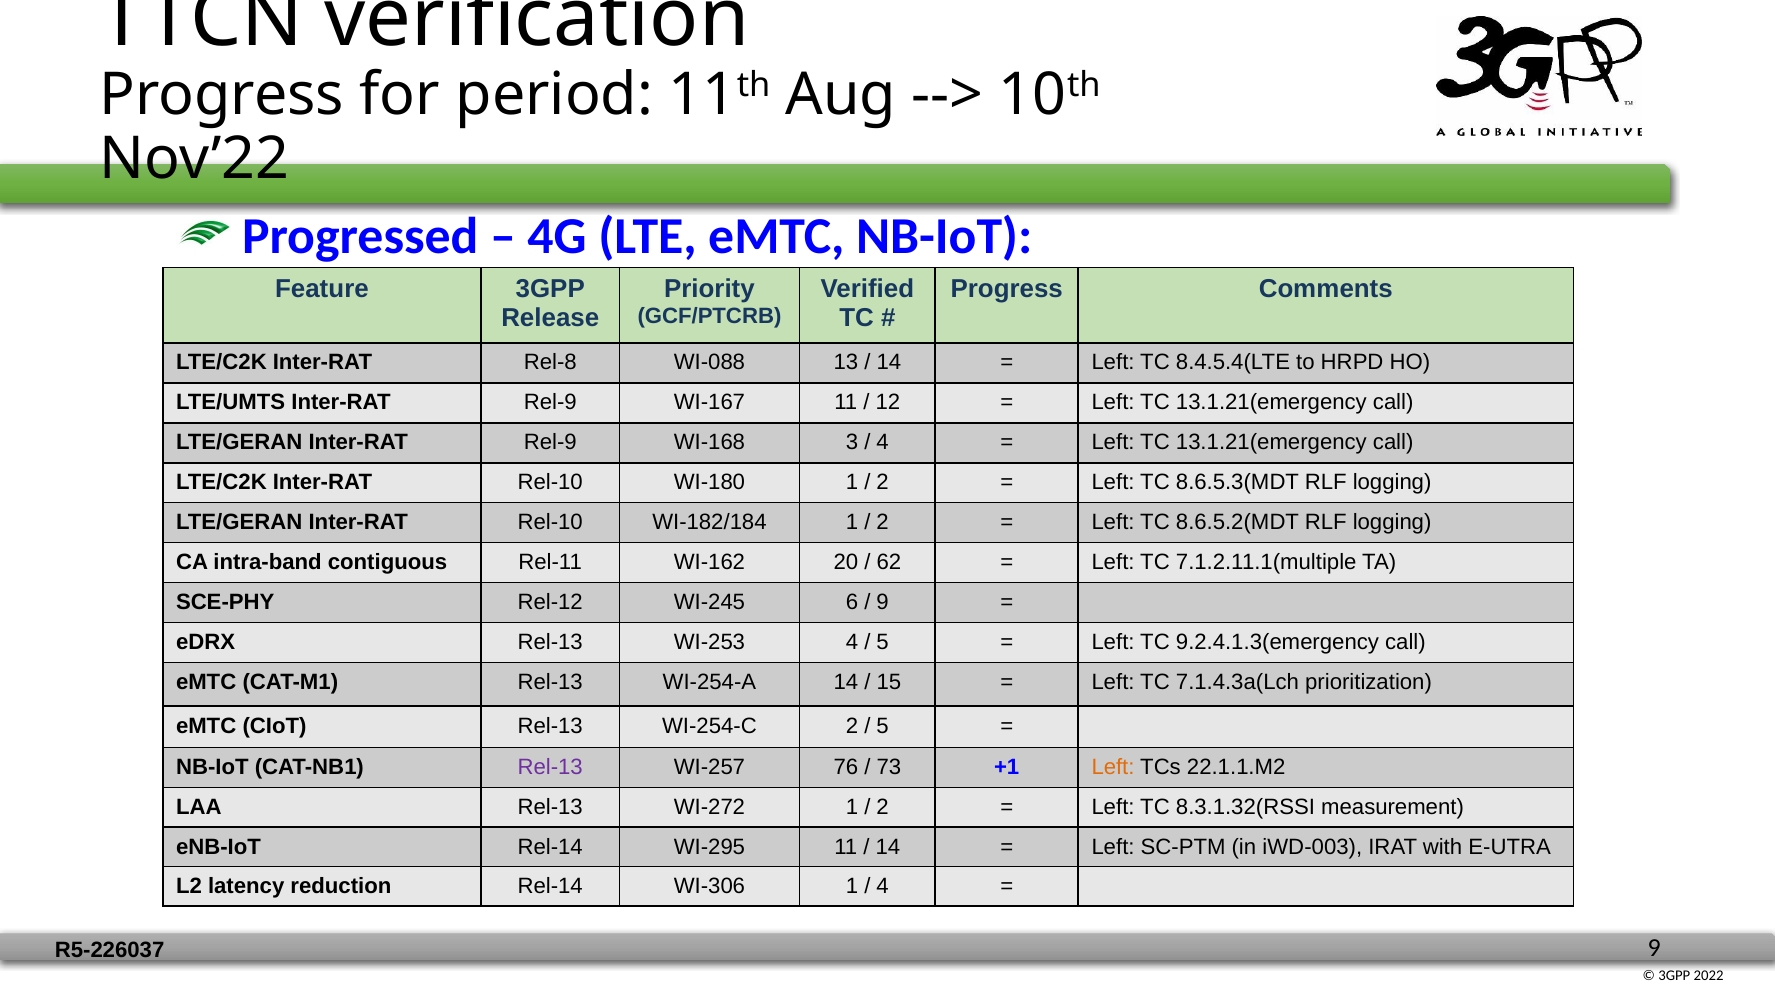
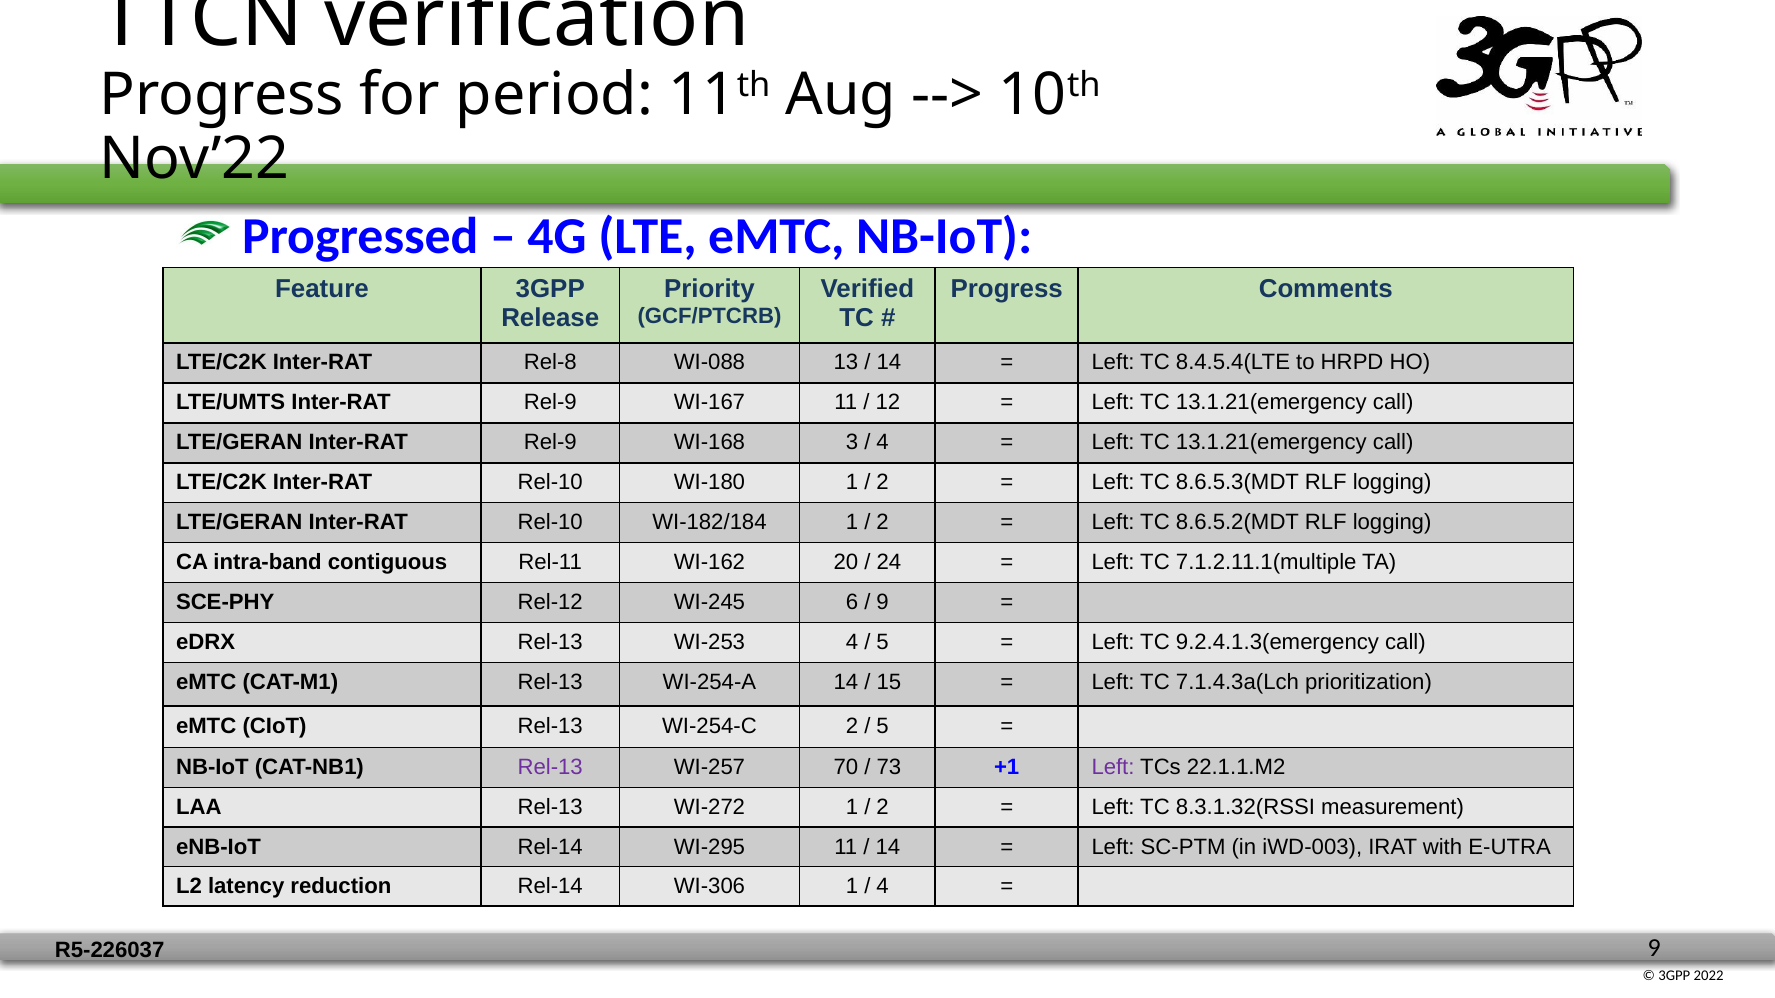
62: 62 -> 24 (889, 562)
76: 76 -> 70 (846, 767)
Left colour: orange -> purple (1113, 767)
